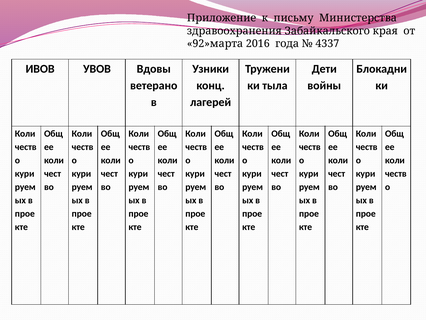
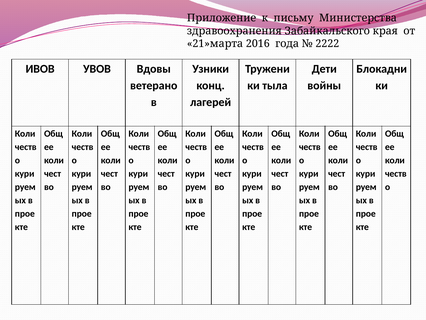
92»марта: 92»марта -> 21»марта (215, 44)
4337: 4337 -> 2222 (327, 44)
